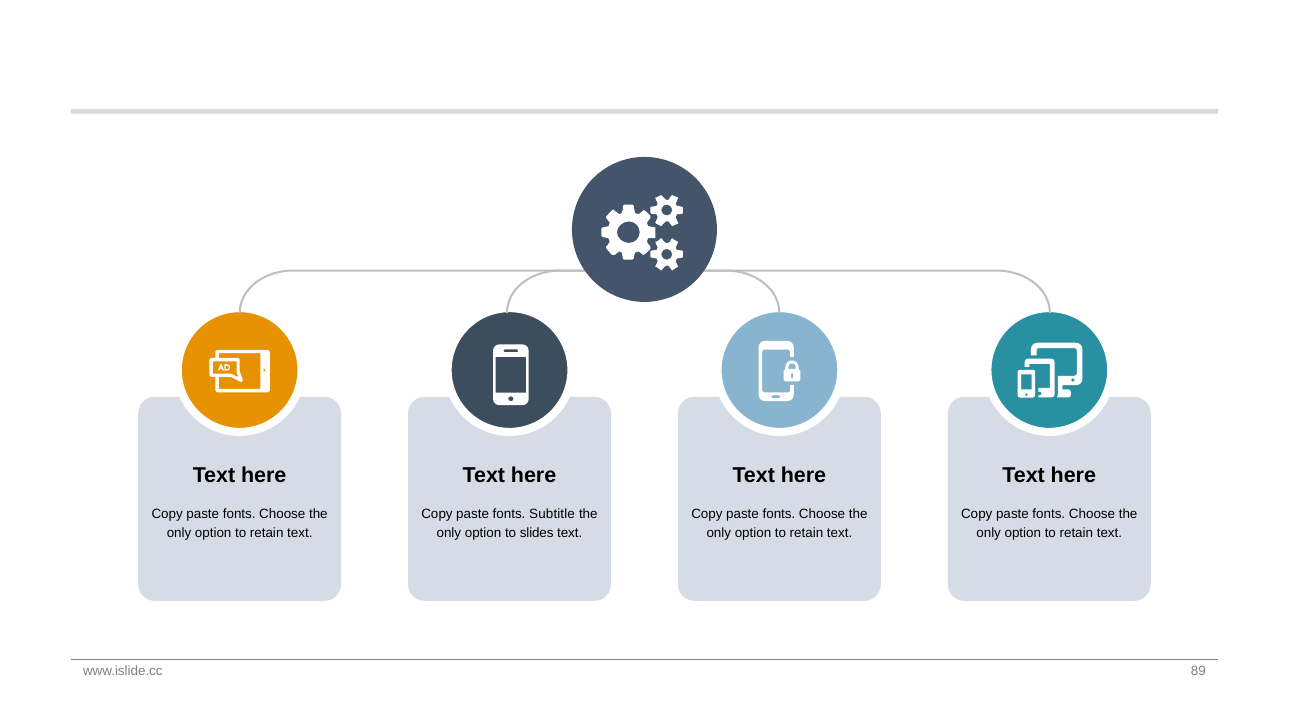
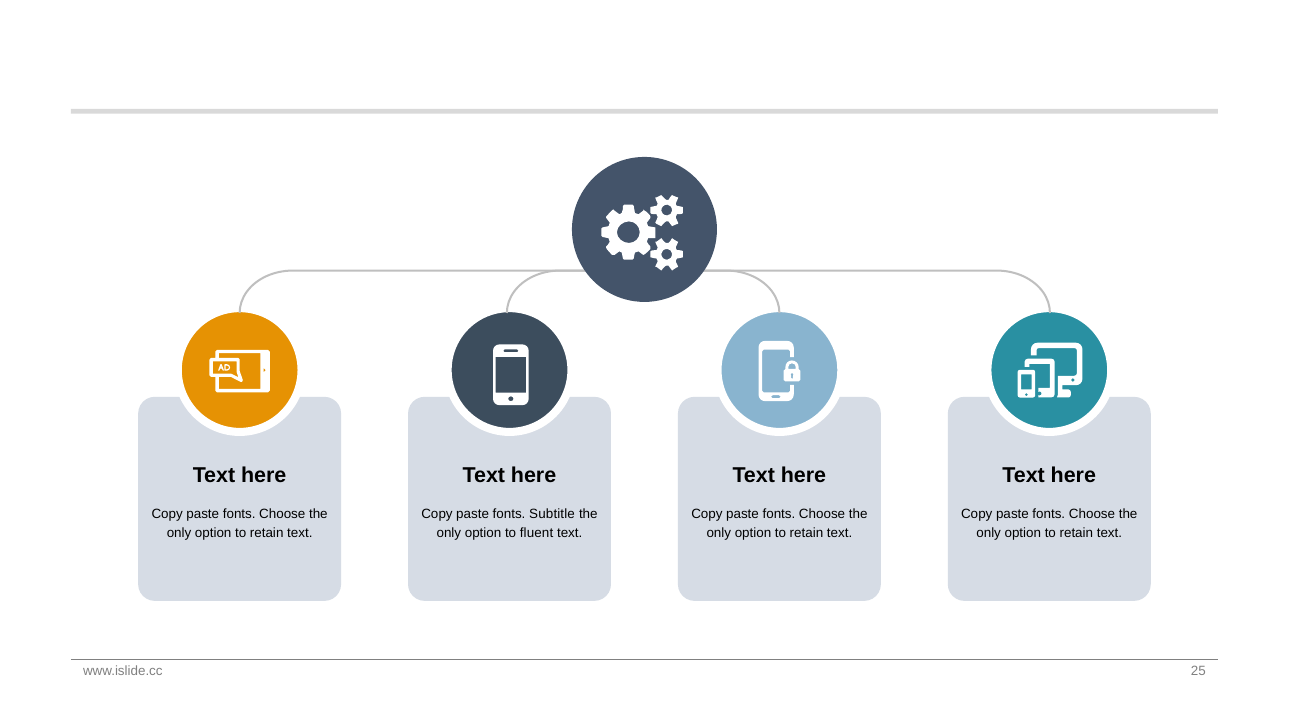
slides: slides -> fluent (537, 533)
89: 89 -> 25 (1198, 672)
